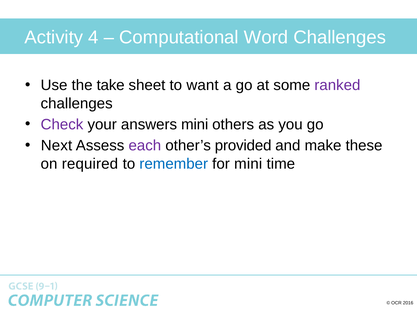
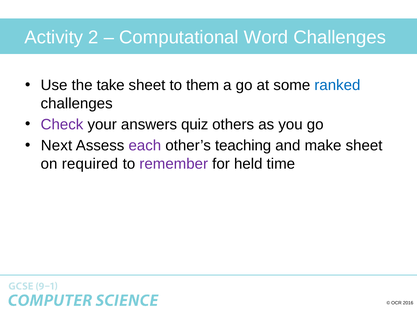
4: 4 -> 2 (93, 37)
want: want -> them (203, 85)
ranked colour: purple -> blue (337, 85)
answers mini: mini -> quiz (195, 124)
provided: provided -> teaching (243, 146)
make these: these -> sheet (364, 146)
remember colour: blue -> purple (174, 164)
for mini: mini -> held (248, 164)
